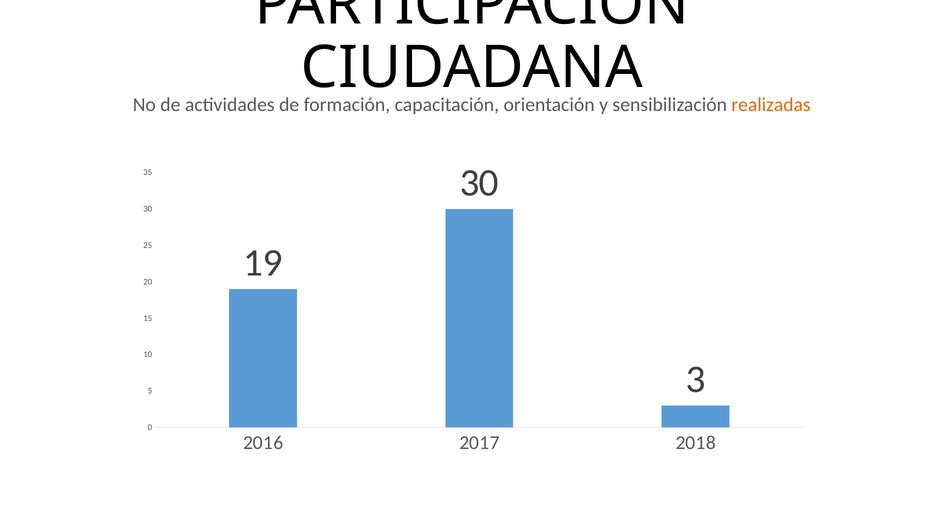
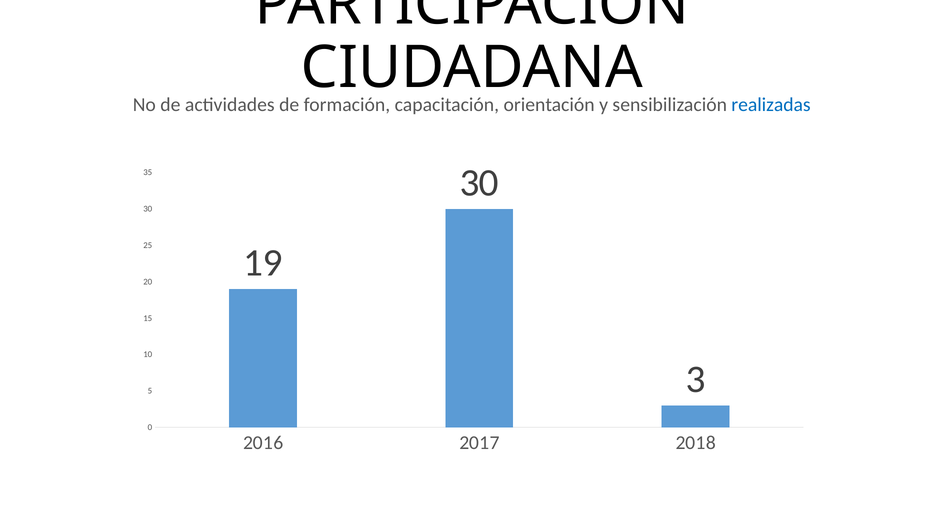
realizadas colour: orange -> blue (771, 105)
